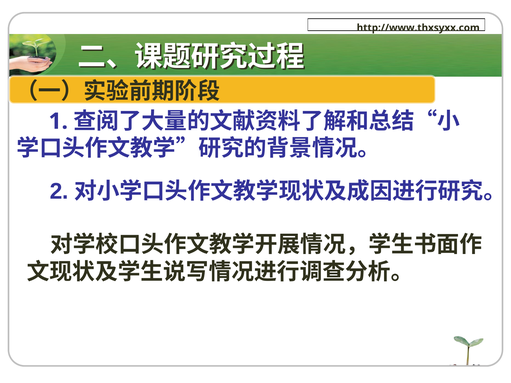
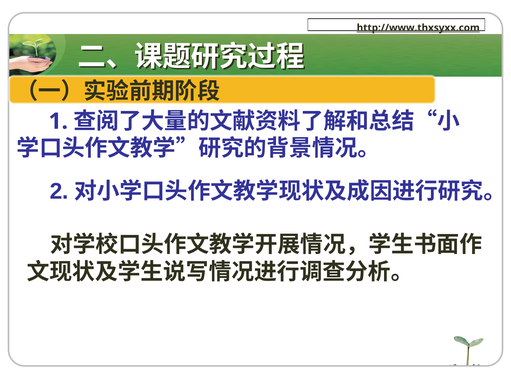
http://www.thxsyxx.com underline: none -> present (418, 28)
